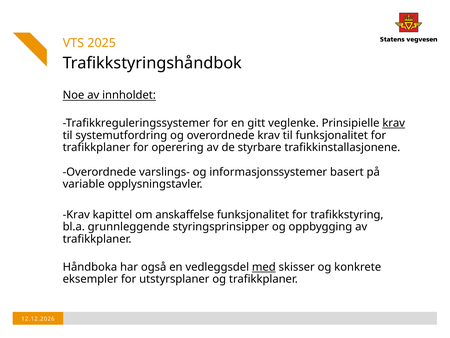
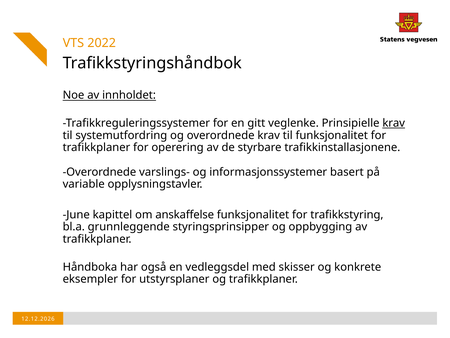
2025: 2025 -> 2022 (102, 43)
Krav: Krav -> June (76, 214)
med underline: present -> none (264, 267)
